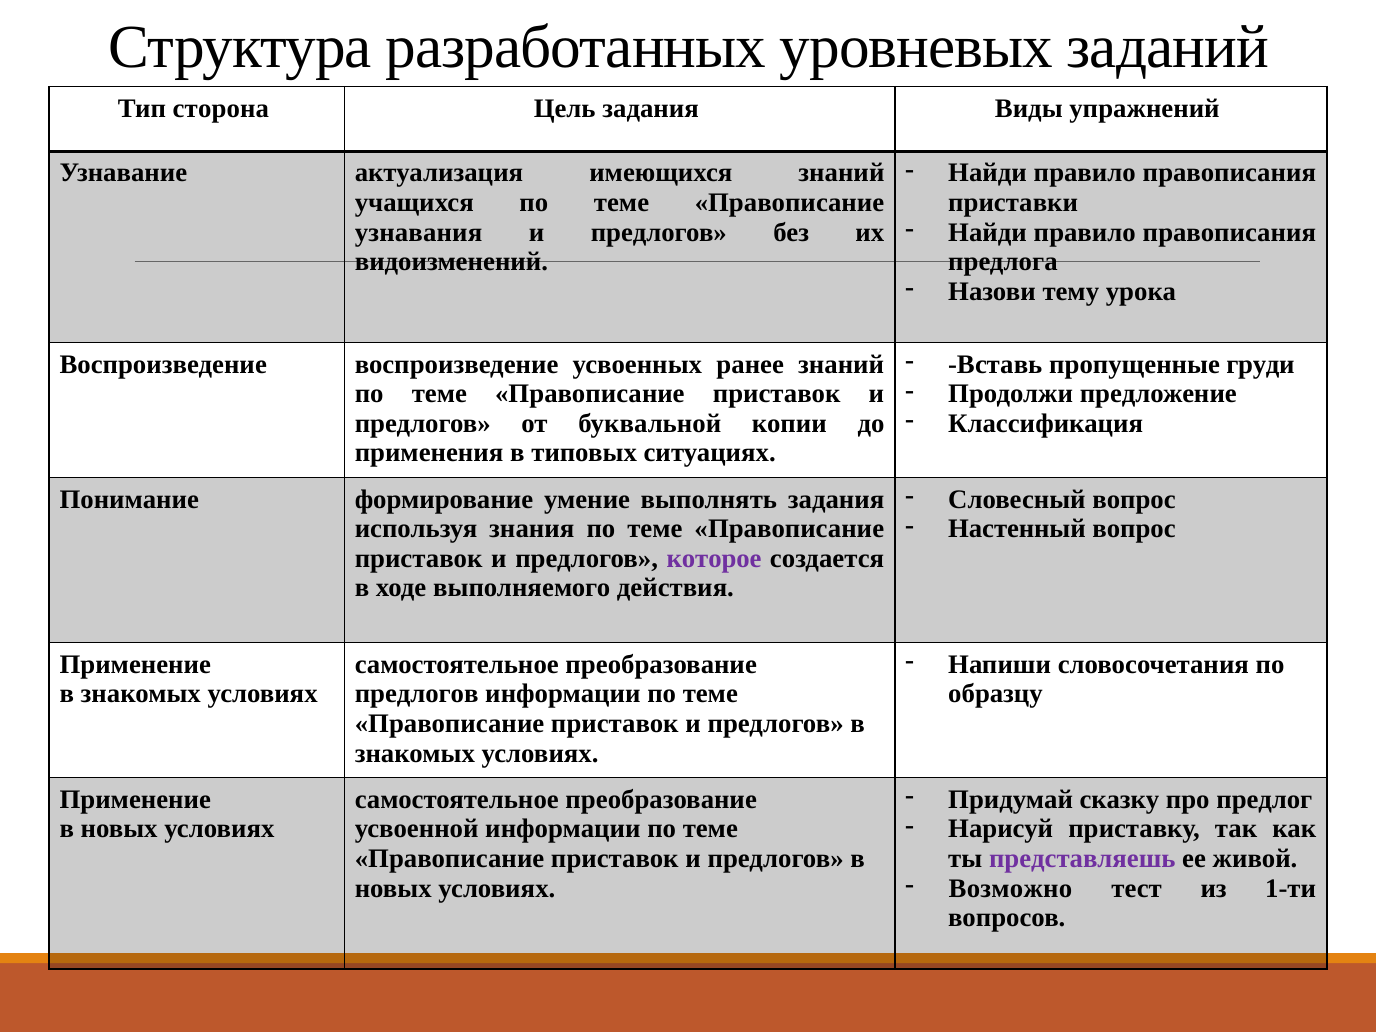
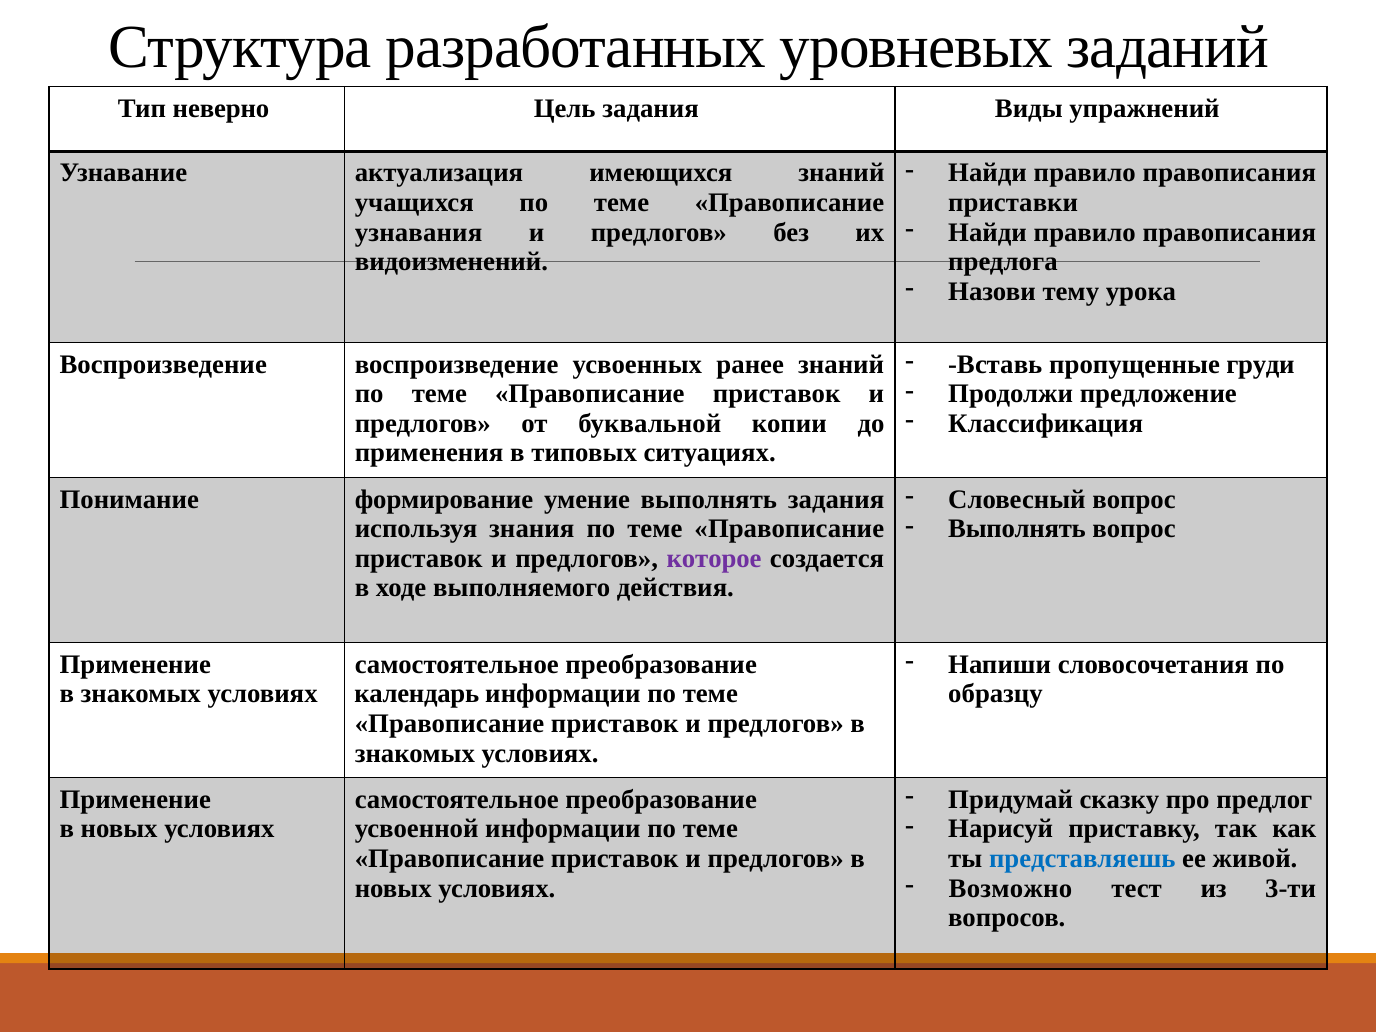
сторона: сторона -> неверно (221, 109)
Настенный: Настенный -> Выполнять (1017, 529)
предлогов: предлогов -> календарь (417, 694)
представляешь colour: purple -> blue (1082, 859)
1-ти: 1-ти -> 3-ти (1291, 888)
